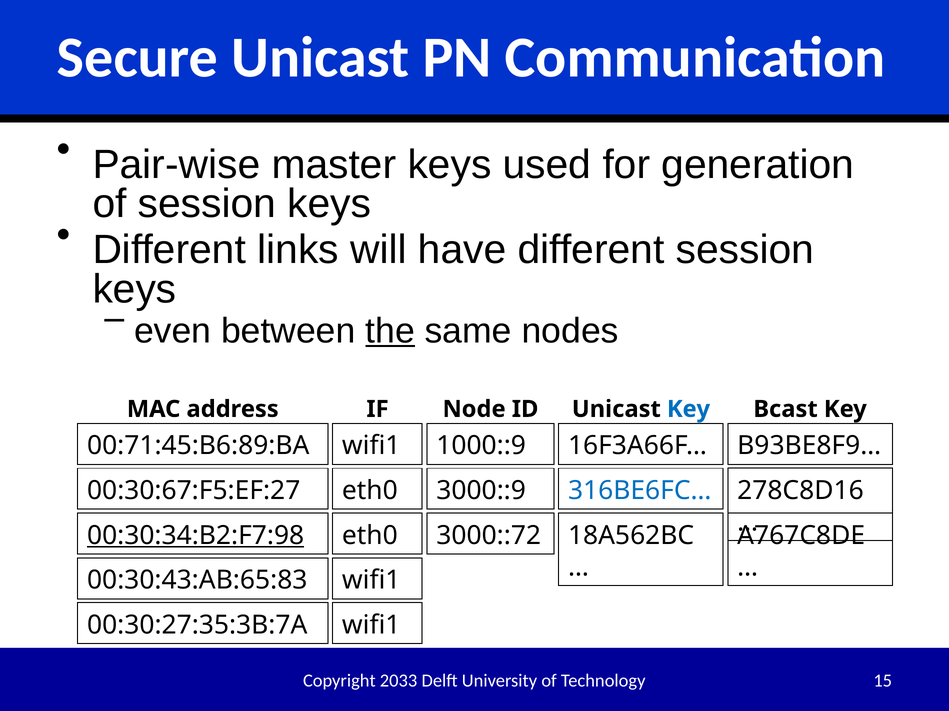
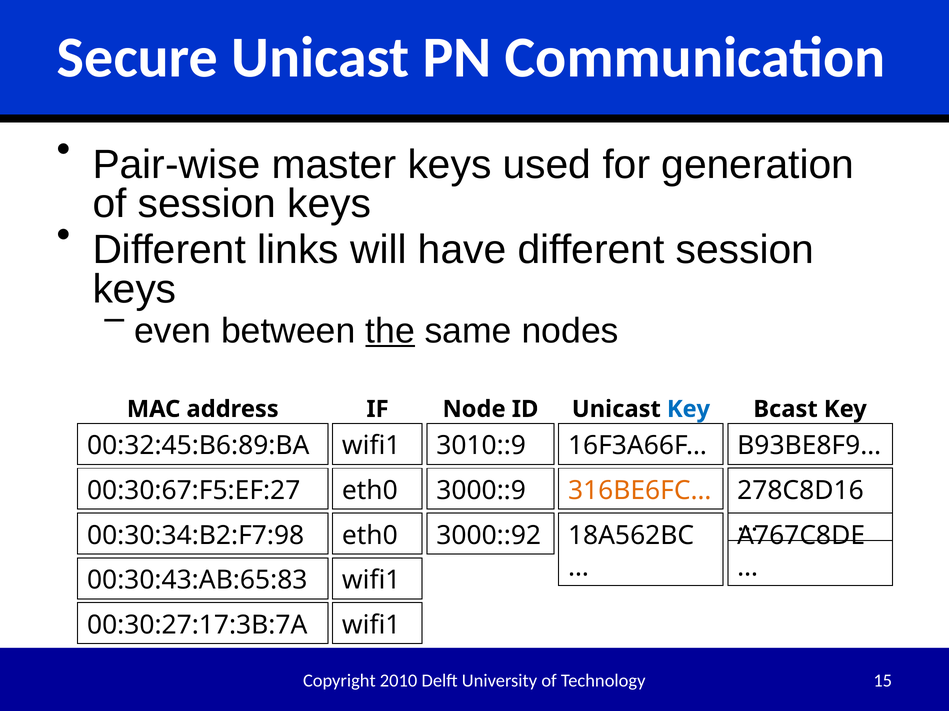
00:71:45:B6:89:BA: 00:71:45:B6:89:BA -> 00:32:45:B6:89:BA (198, 446)
1000::9: 1000::9 -> 3010::9 (481, 446)
316BE6FC… colour: blue -> orange (640, 491)
00:30:34:B2:F7:98 underline: present -> none (196, 536)
3000::72: 3000::72 -> 3000::92 (489, 536)
00:30:27:35:3B:7A: 00:30:27:35:3B:7A -> 00:30:27:17:3B:7A (197, 626)
2033: 2033 -> 2010 (399, 681)
